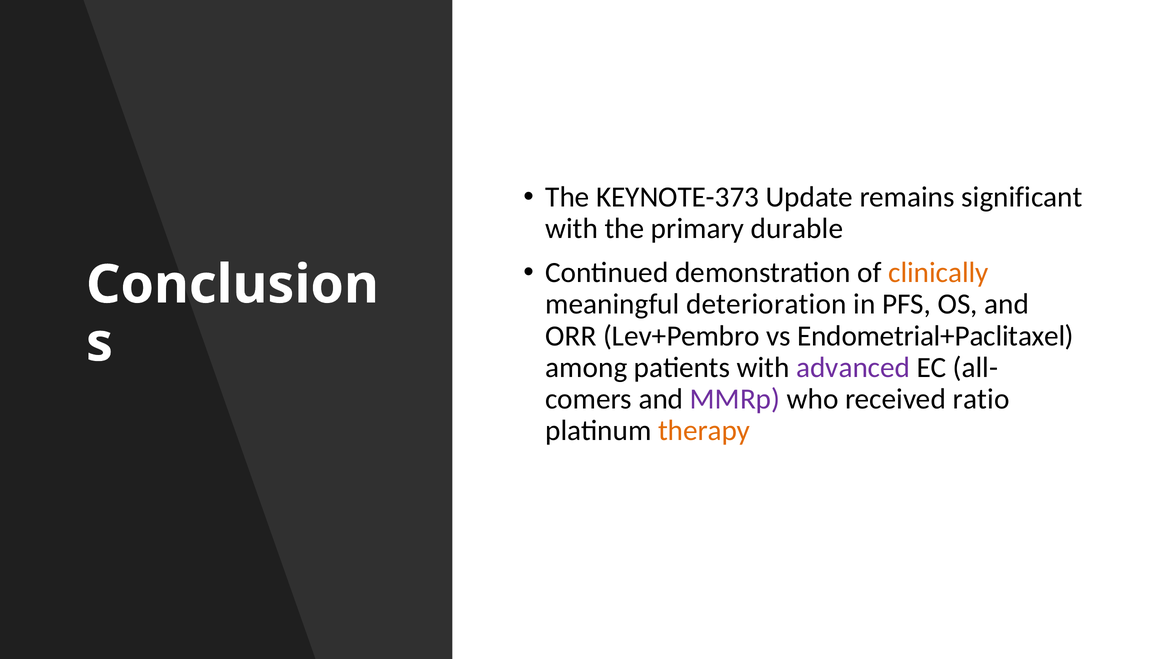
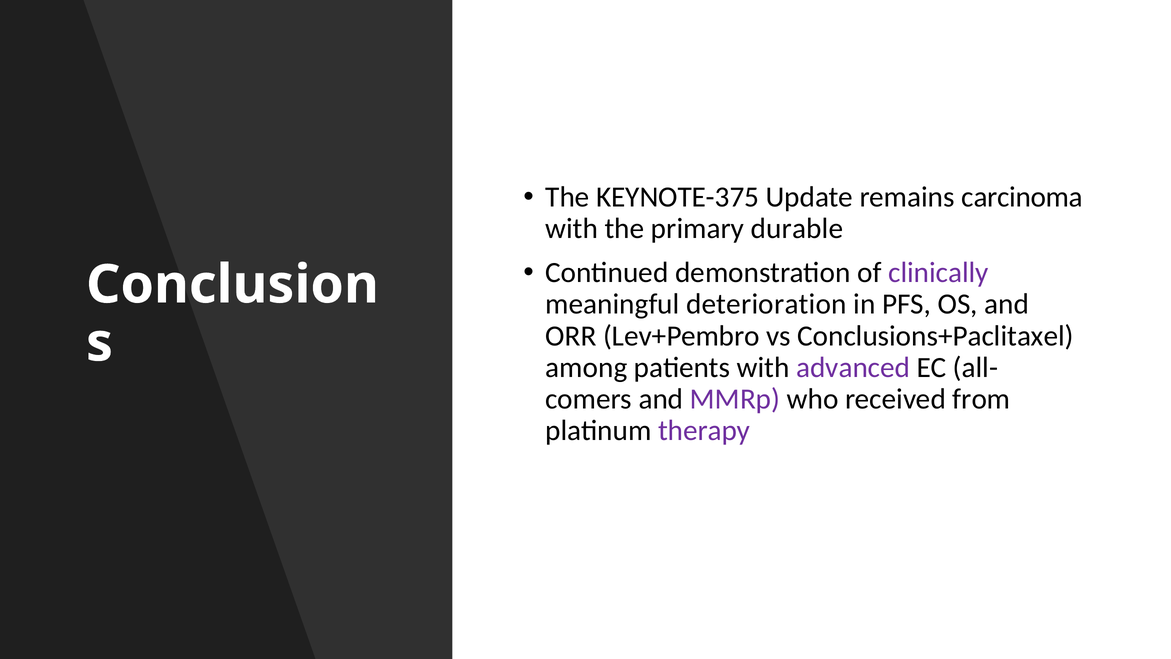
KEYNOTE-373: KEYNOTE-373 -> KEYNOTE-375 (678, 197)
significant: significant -> carcinoma (1022, 197)
clinically colour: orange -> purple (938, 272)
Endometrial+Paclitaxel: Endometrial+Paclitaxel -> Conclusions+Paclitaxel (935, 336)
ratio: ratio -> from (981, 399)
therapy colour: orange -> purple (704, 430)
